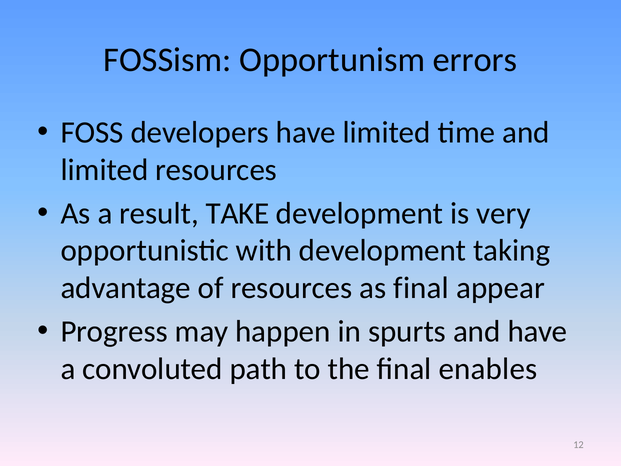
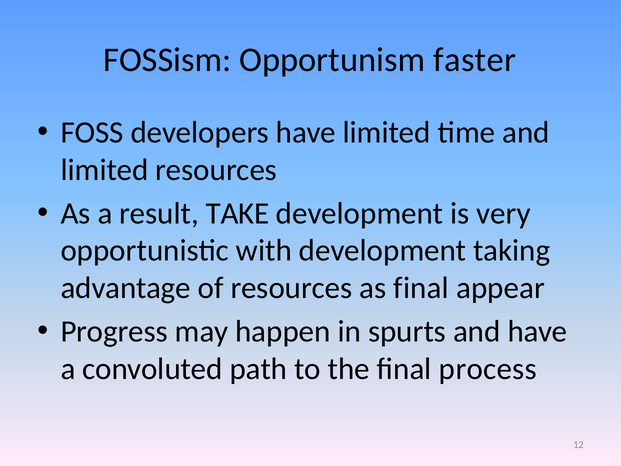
errors: errors -> faster (475, 60)
enables: enables -> process (488, 369)
